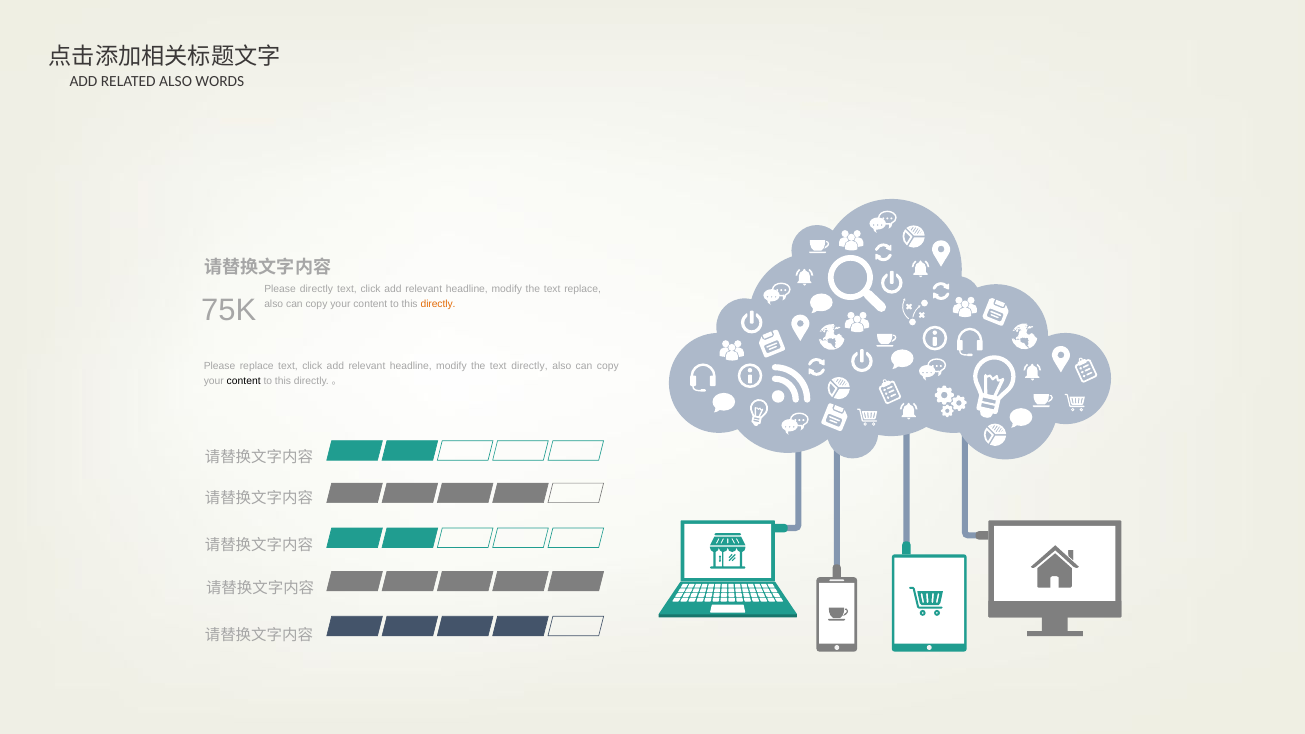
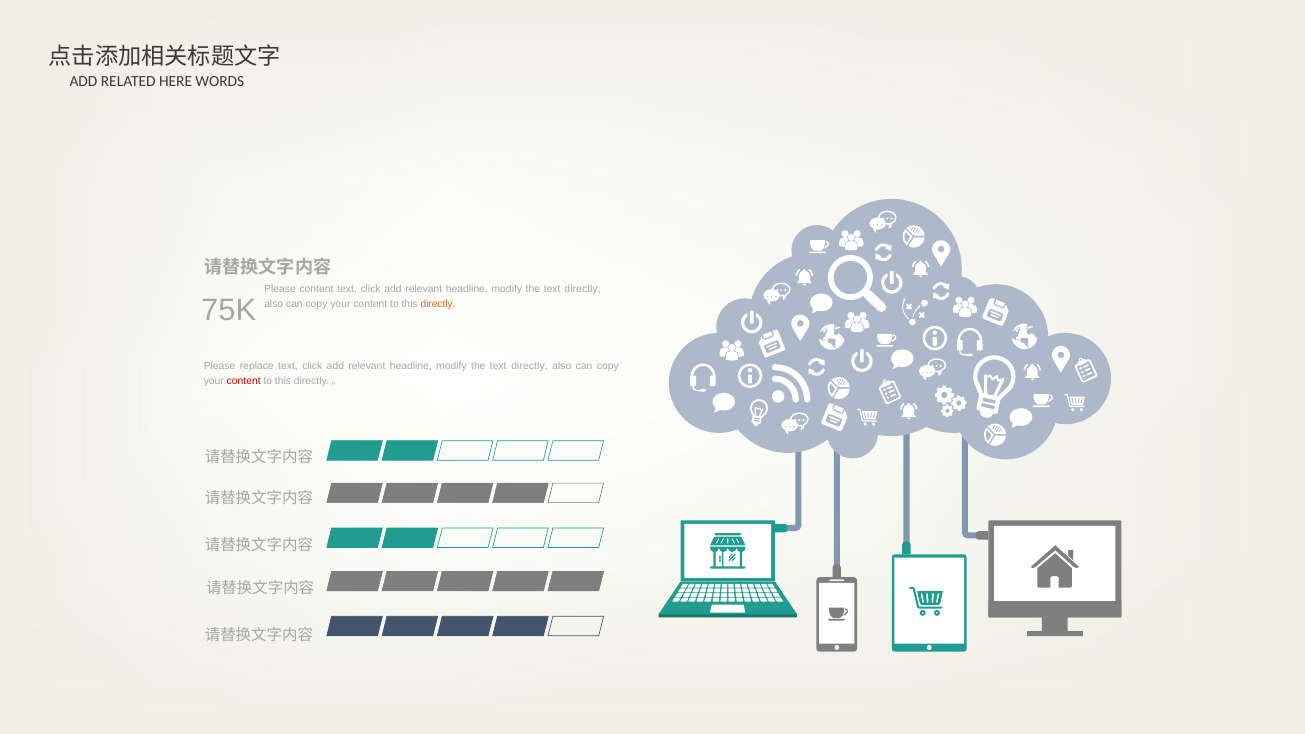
RELATED ALSO: ALSO -> HERE (176, 82)
Please directly: directly -> content (316, 290)
replace: replace -> directly (583, 290)
content colour: black -> red (244, 381)
